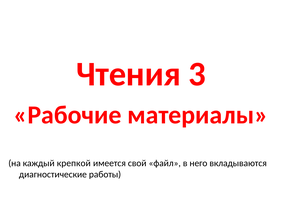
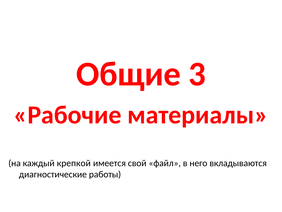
Чтения: Чтения -> Общие (128, 74)
